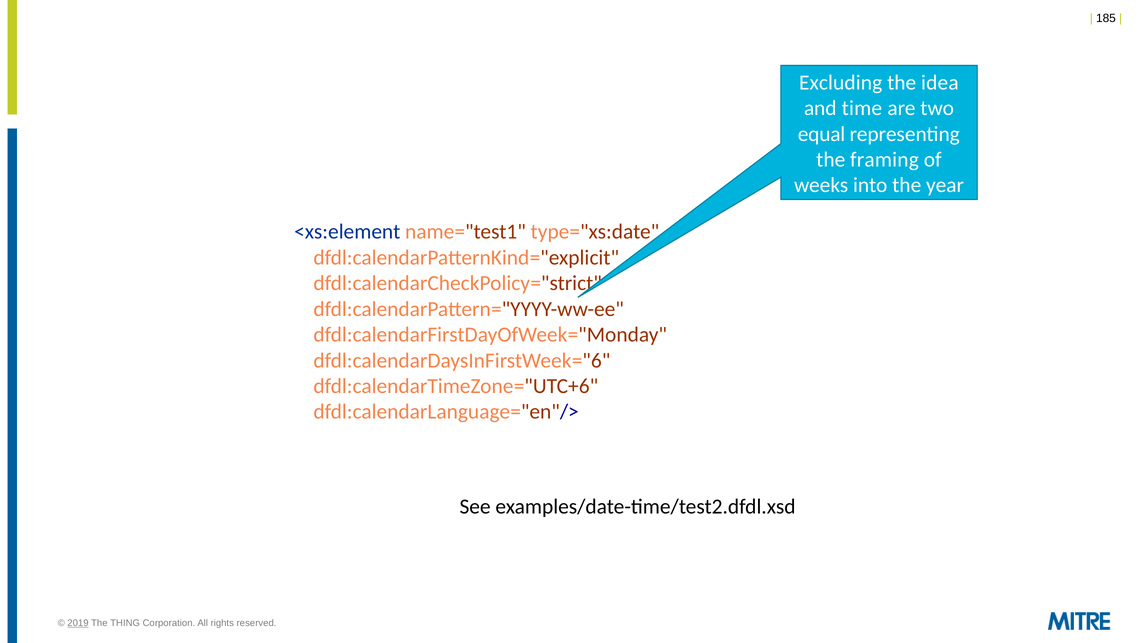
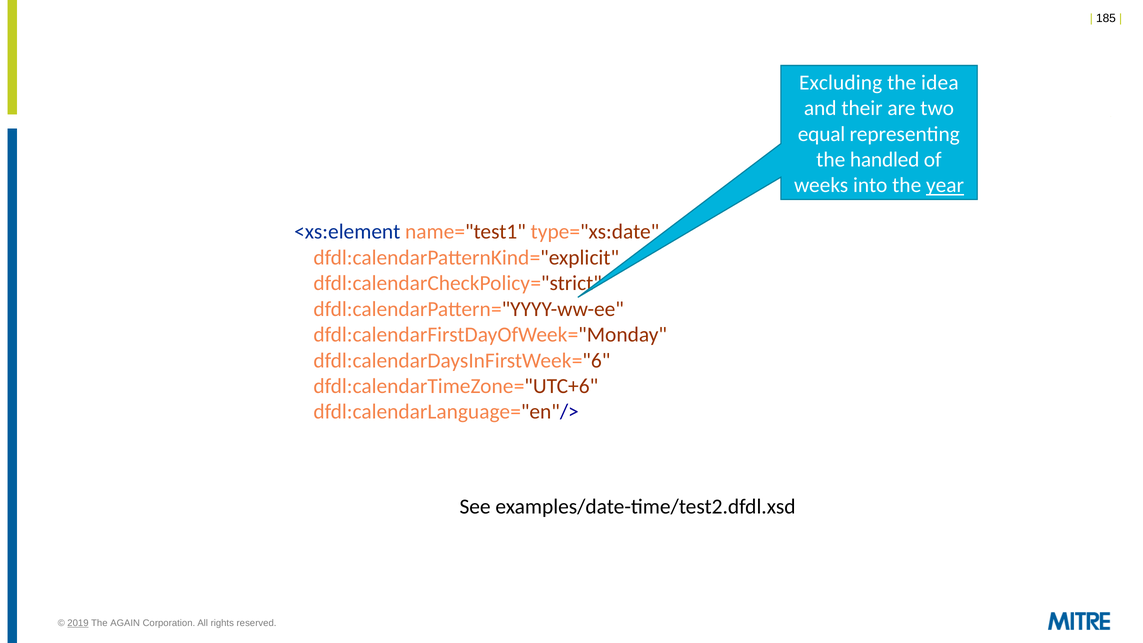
time: time -> their (862, 108)
framing: framing -> handled (885, 160)
year underline: none -> present (945, 185)
THING: THING -> AGAIN (125, 623)
